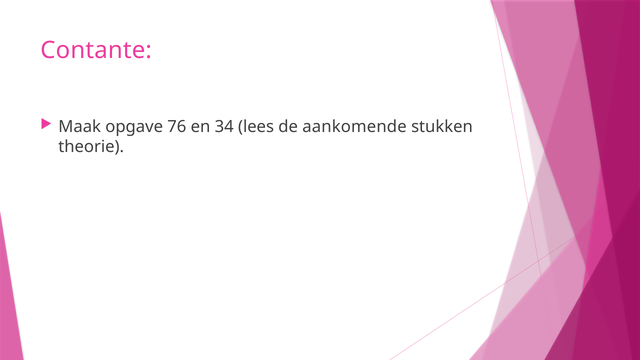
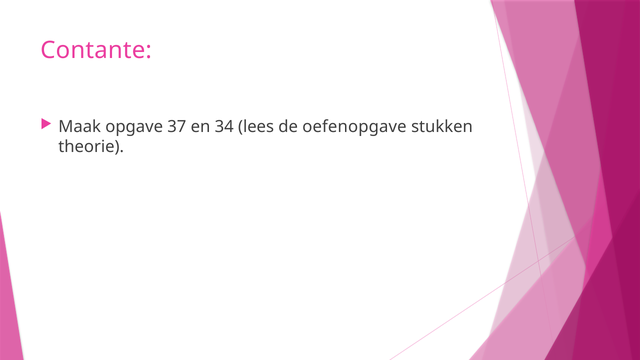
76: 76 -> 37 (177, 127)
aankomende: aankomende -> oefenopgave (354, 127)
